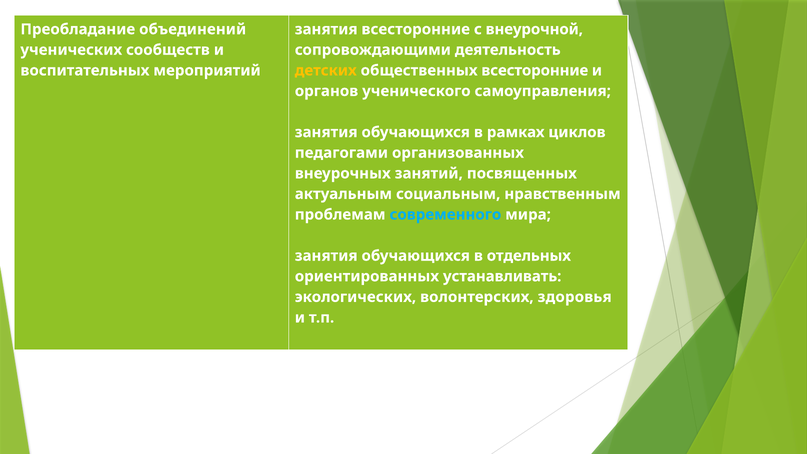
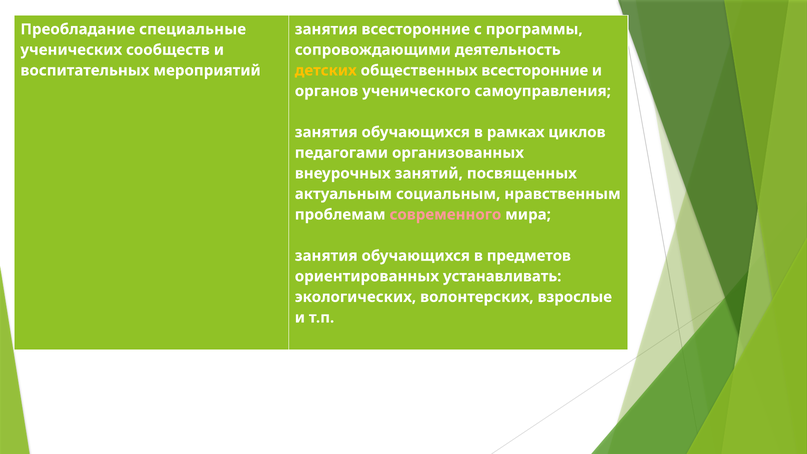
объединений: объединений -> специальные (193, 29)
внеурочной: внеурочной -> программы (534, 29)
современного colour: light blue -> pink (445, 215)
отдельных: отдельных -> предметов (529, 256)
здоровья: здоровья -> взрослые (575, 297)
